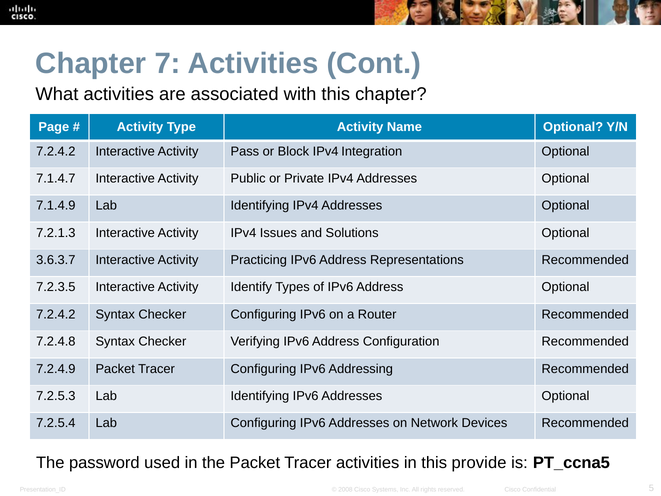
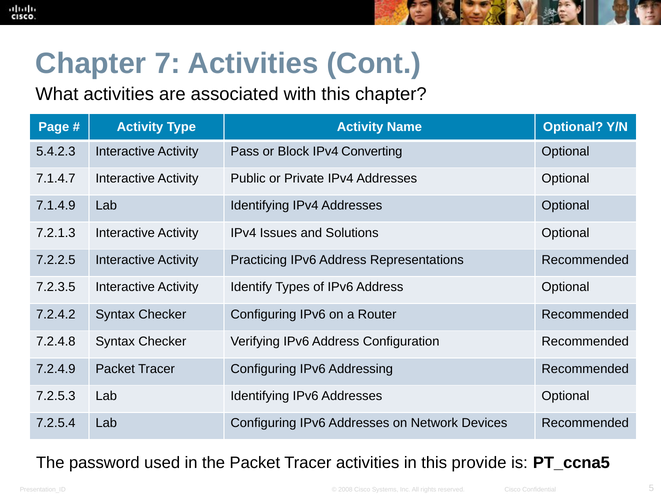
7.2.4.2: 7.2.4.2 -> 5.4.2.3 (56, 151)
Integration: Integration -> Converting (372, 151)
3.6.3.7: 3.6.3.7 -> 7.2.2.5 (56, 260)
